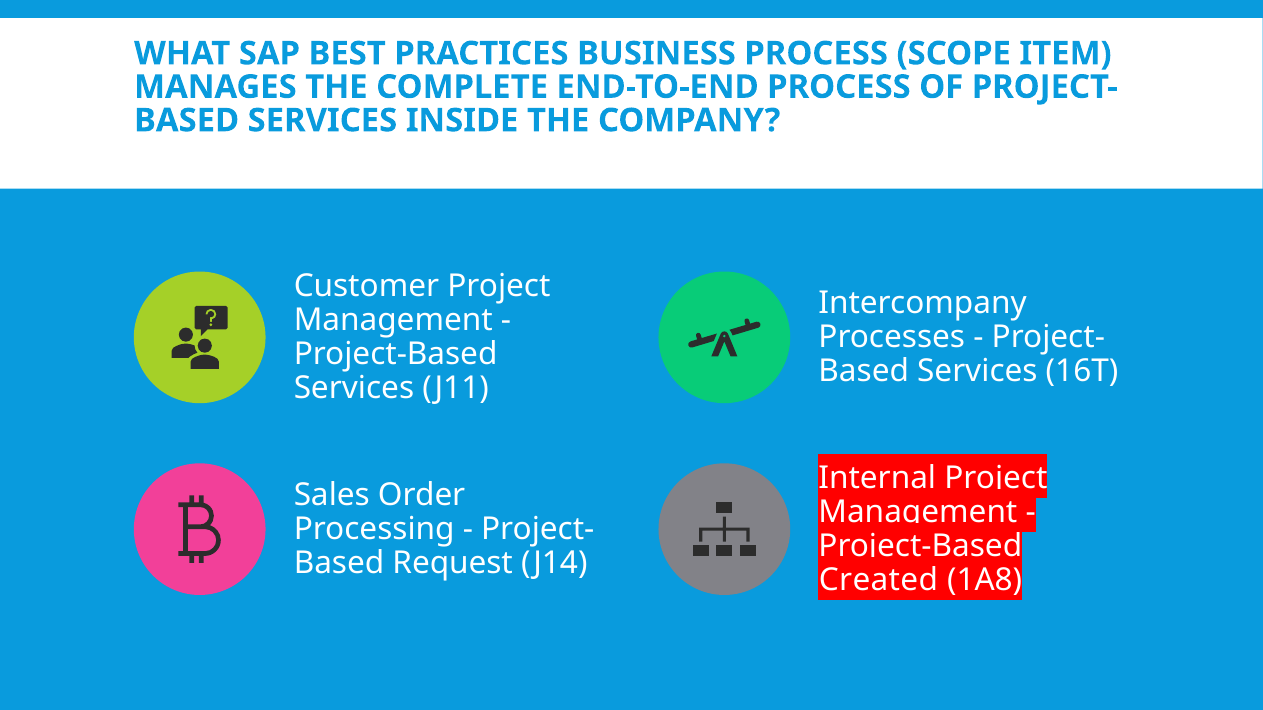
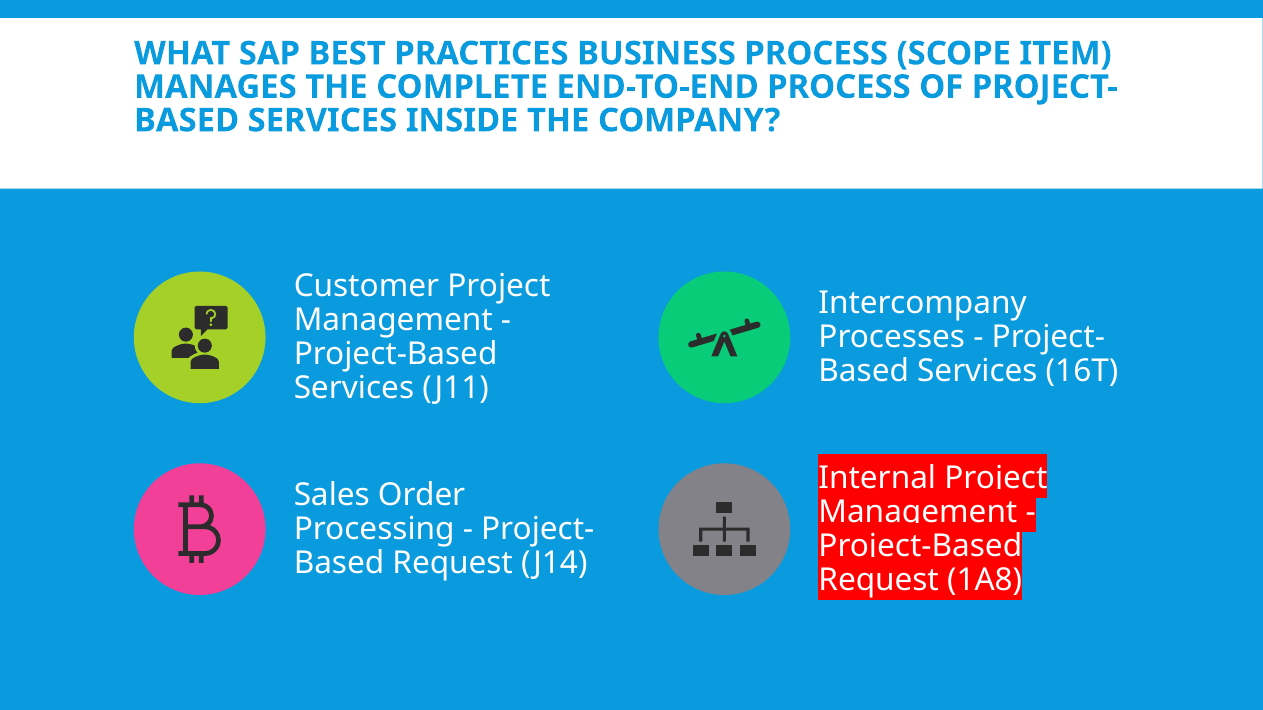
Created: Created -> Request (879, 580)
